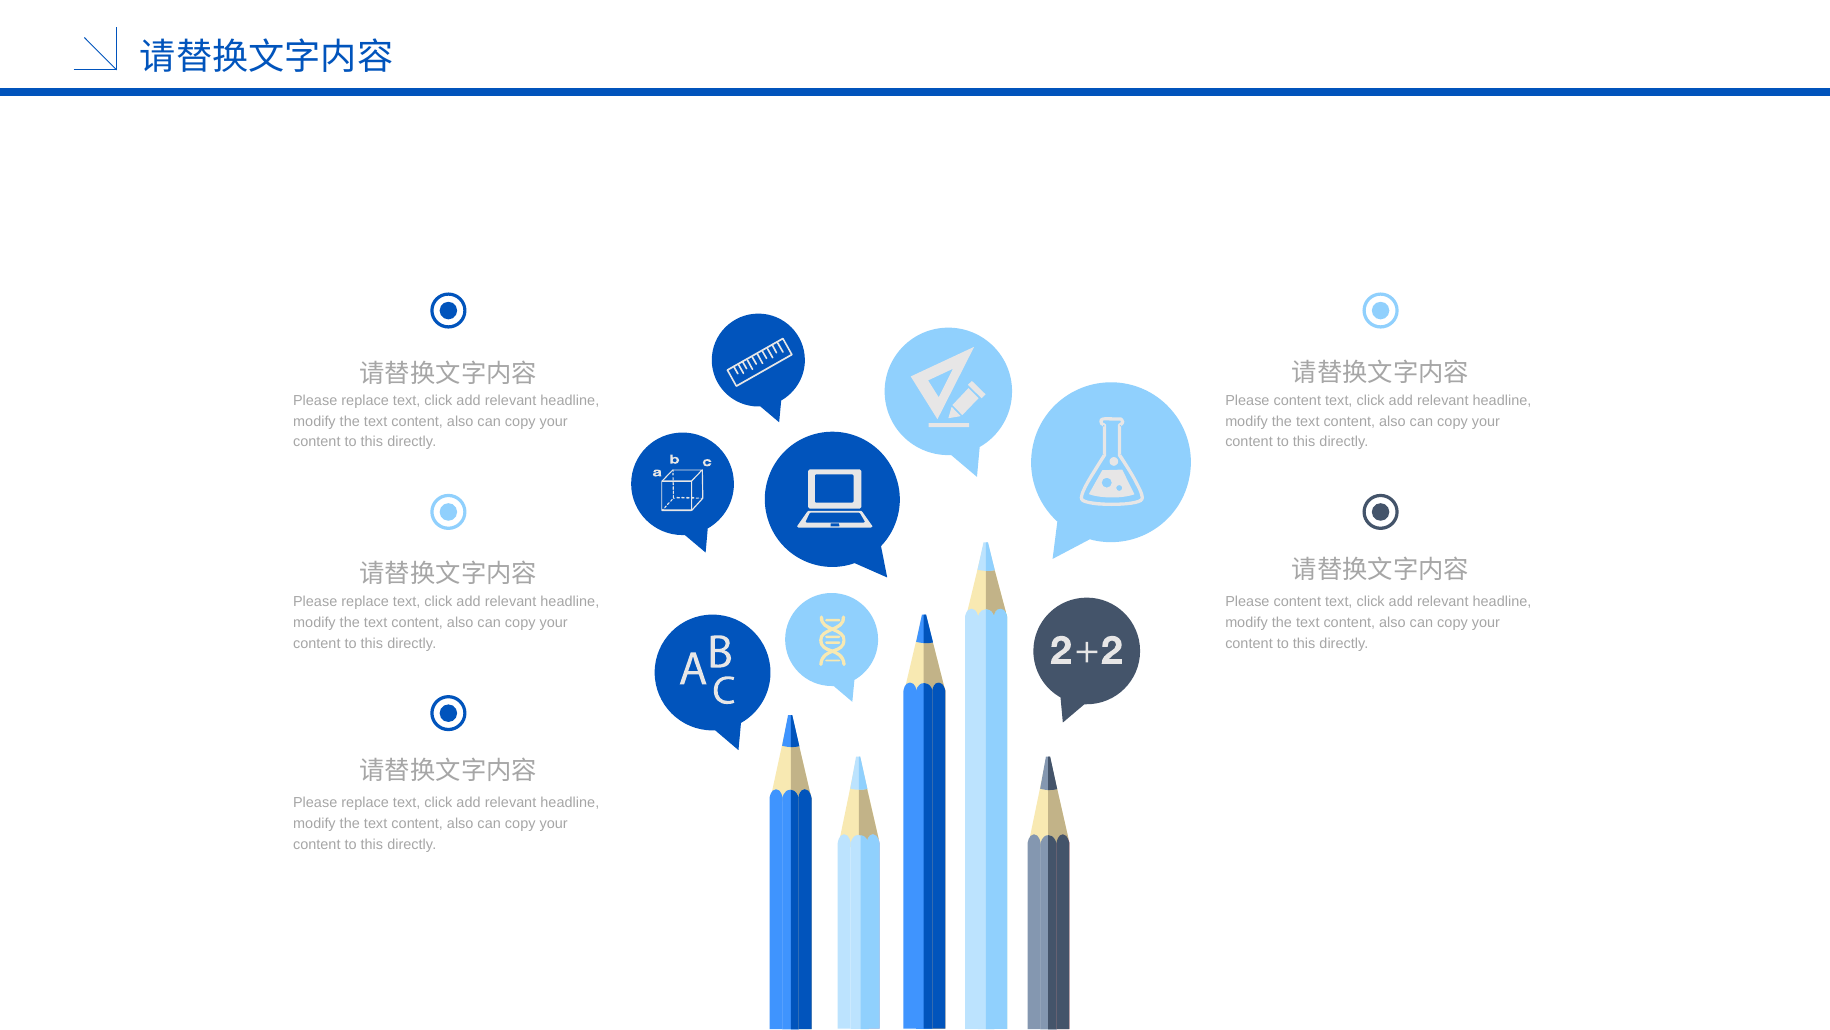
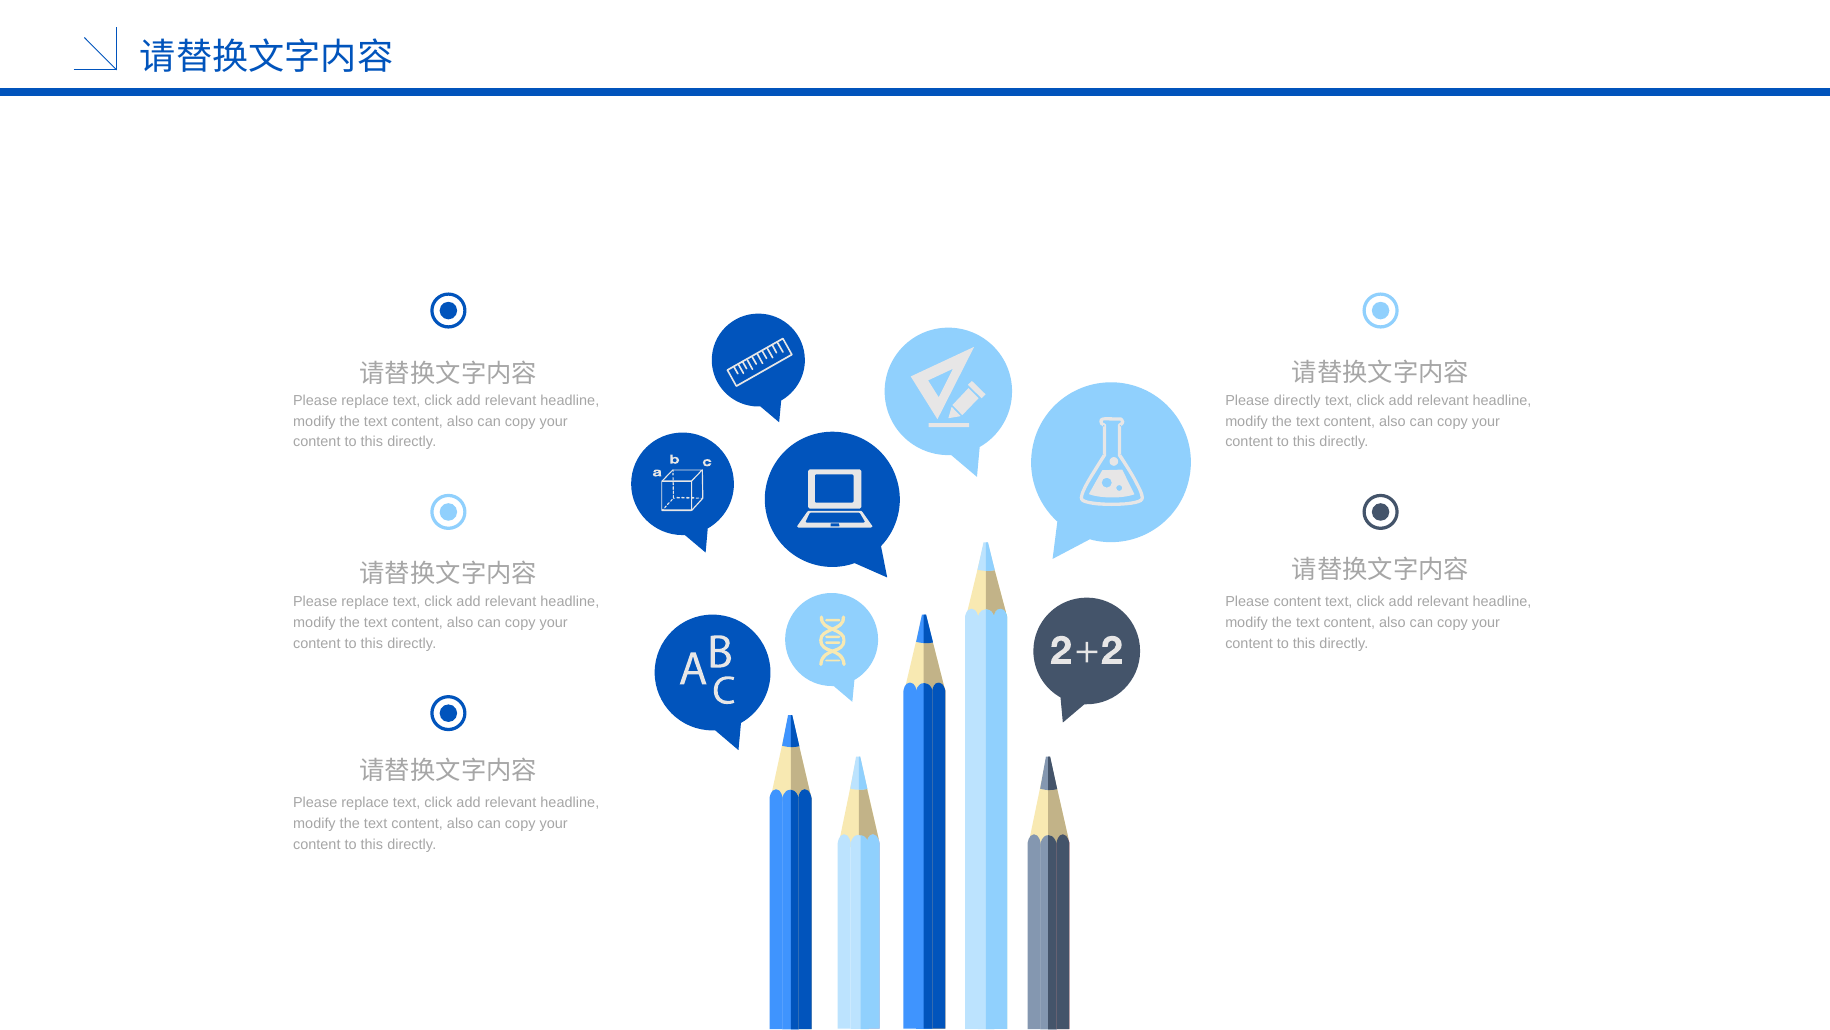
content: content -> directly (1297, 400)
